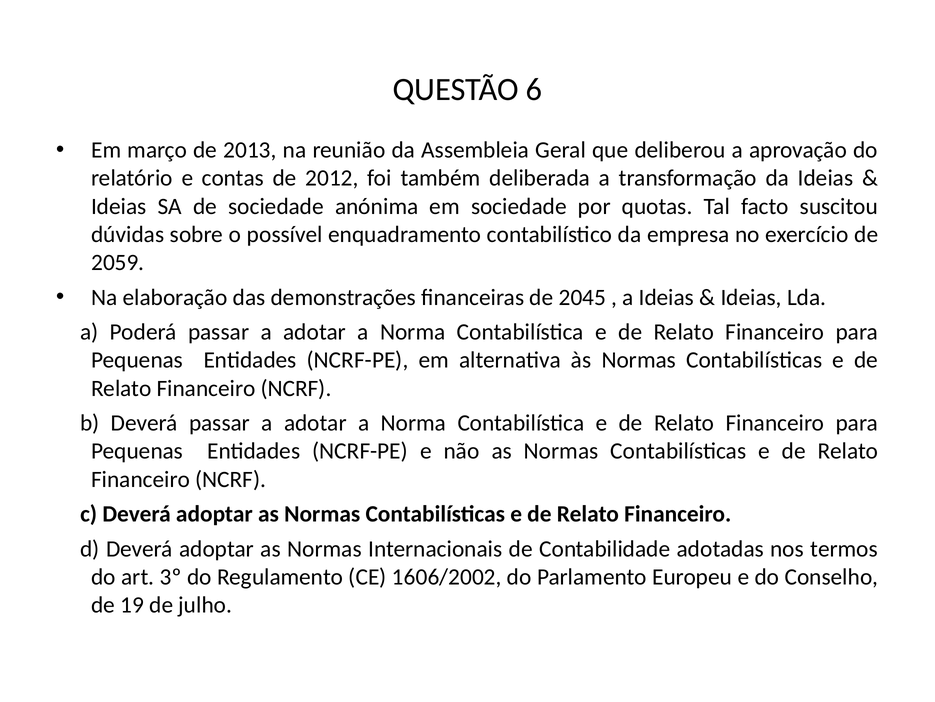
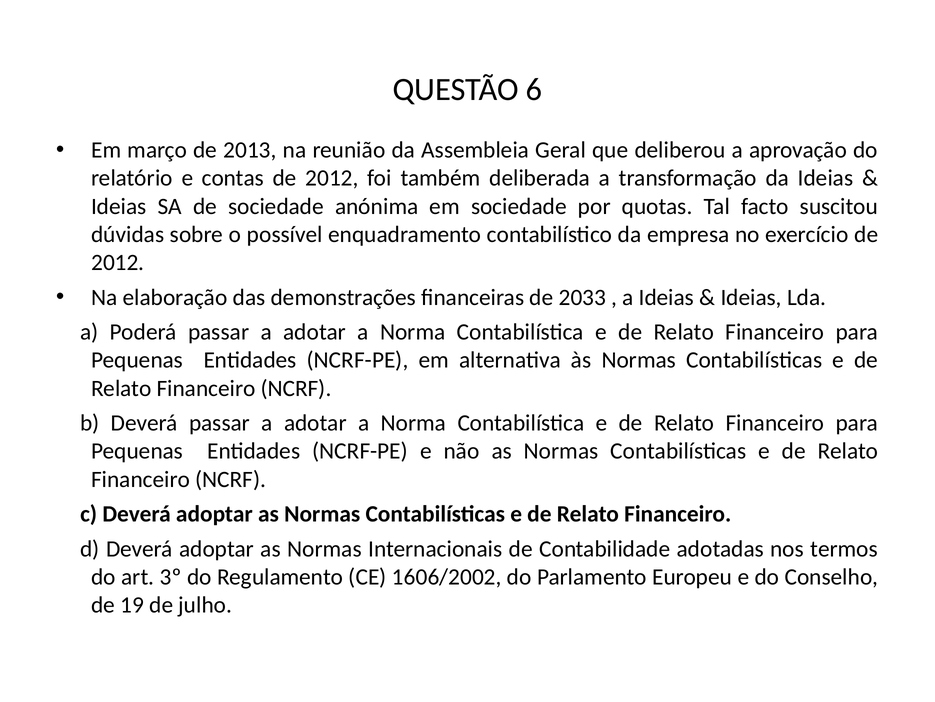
2059: 2059 -> 2012 (118, 262)
2045: 2045 -> 2033 (582, 297)
